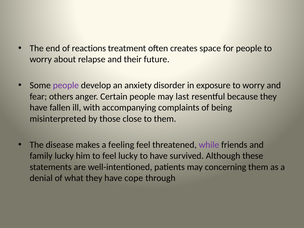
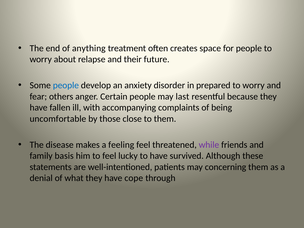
reactions: reactions -> anything (89, 48)
people colour: purple -> blue (66, 85)
exposure: exposure -> prepared (213, 85)
misinterpreted: misinterpreted -> uncomfortable (58, 119)
family lucky: lucky -> basis (64, 156)
